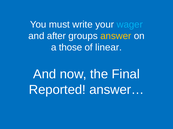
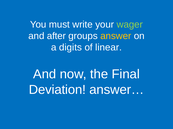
wager colour: light blue -> light green (130, 25)
those: those -> digits (70, 48)
Reported: Reported -> Deviation (57, 90)
